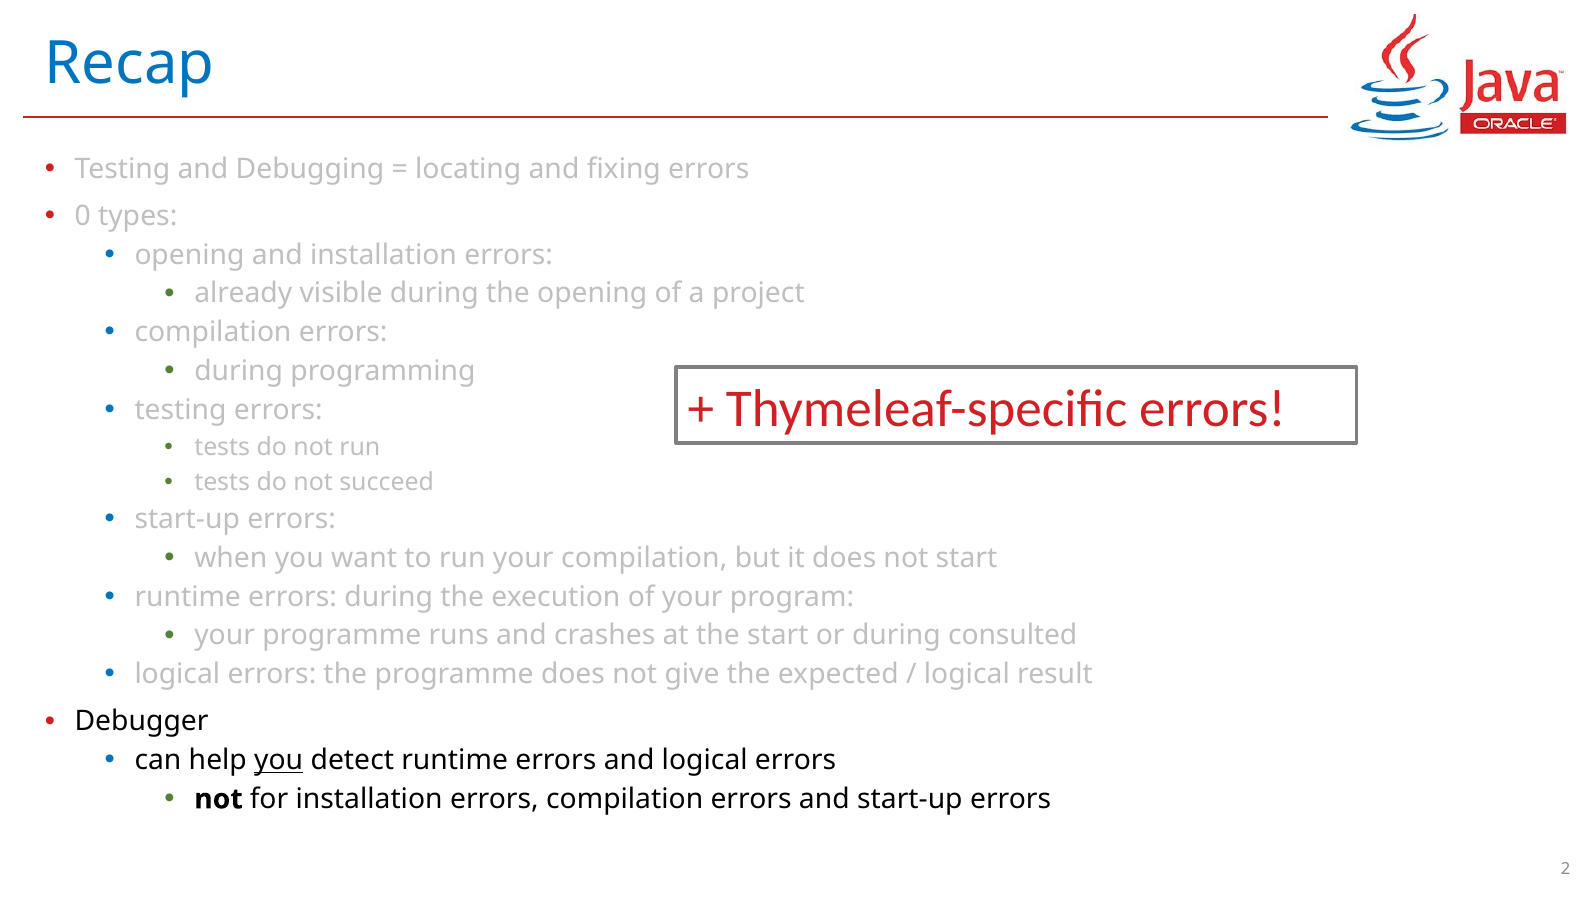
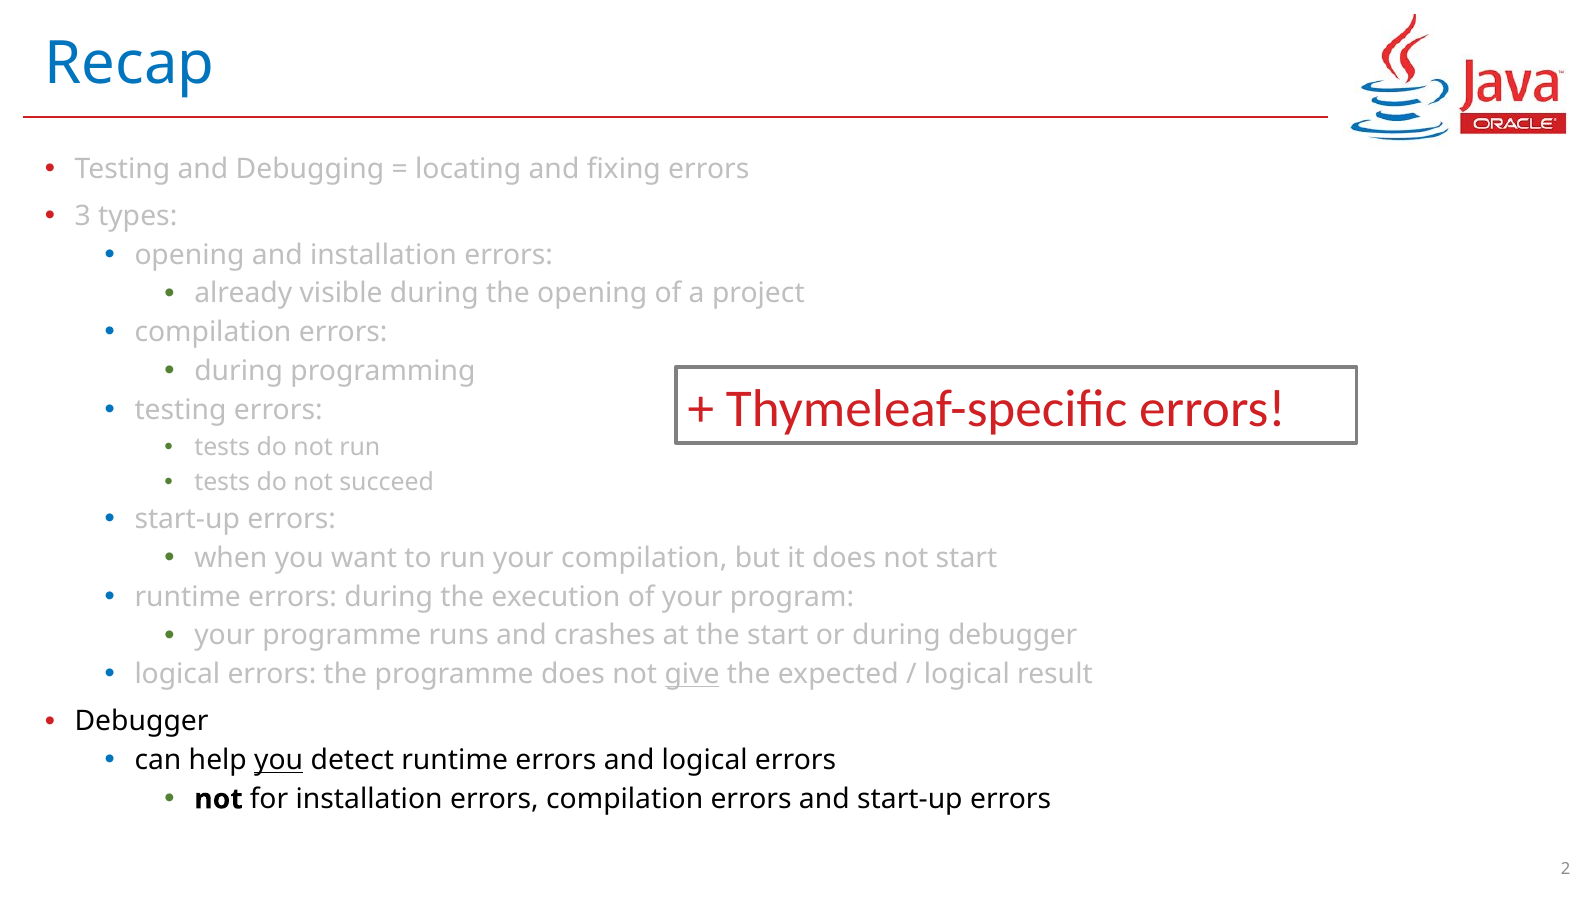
0: 0 -> 3 (83, 216)
during consulted: consulted -> debugger (1013, 636)
give underline: none -> present (692, 675)
